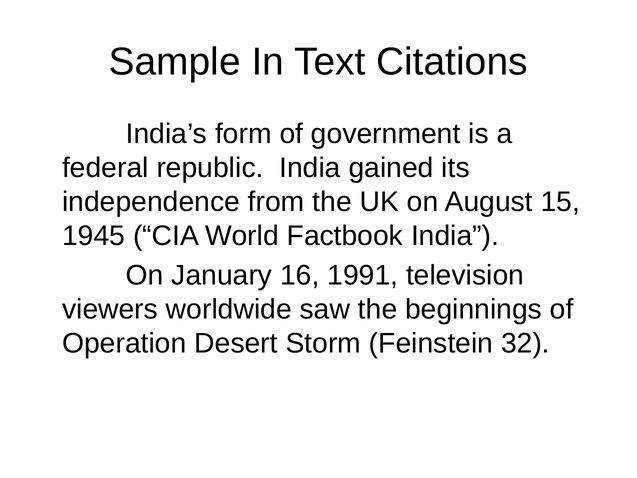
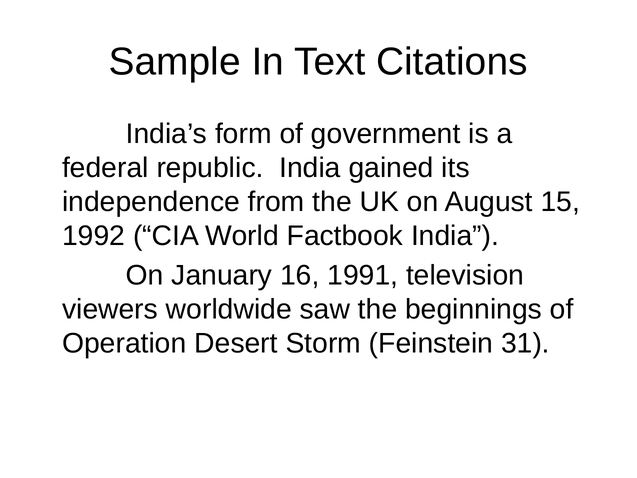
1945: 1945 -> 1992 (94, 236)
32: 32 -> 31 (525, 343)
